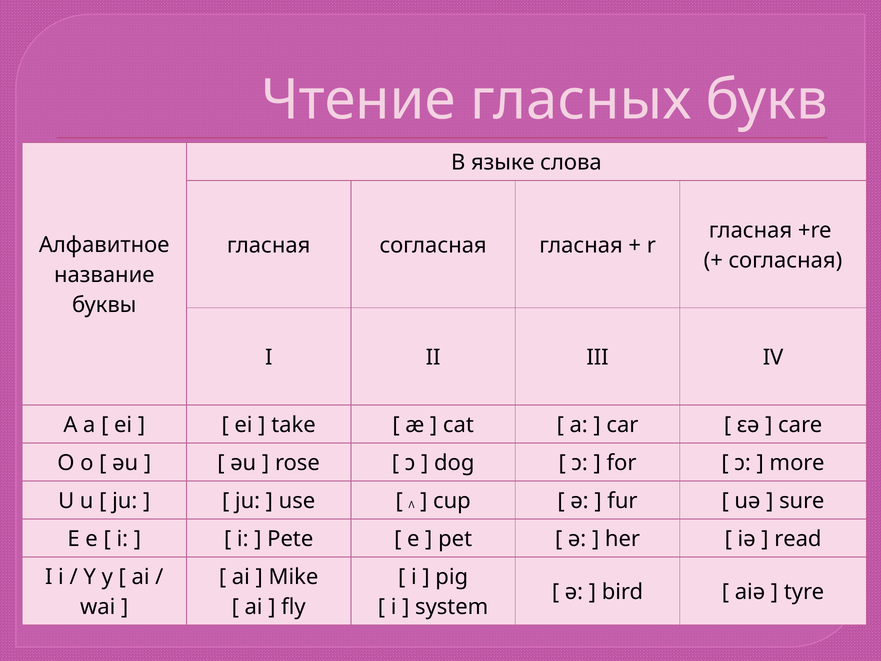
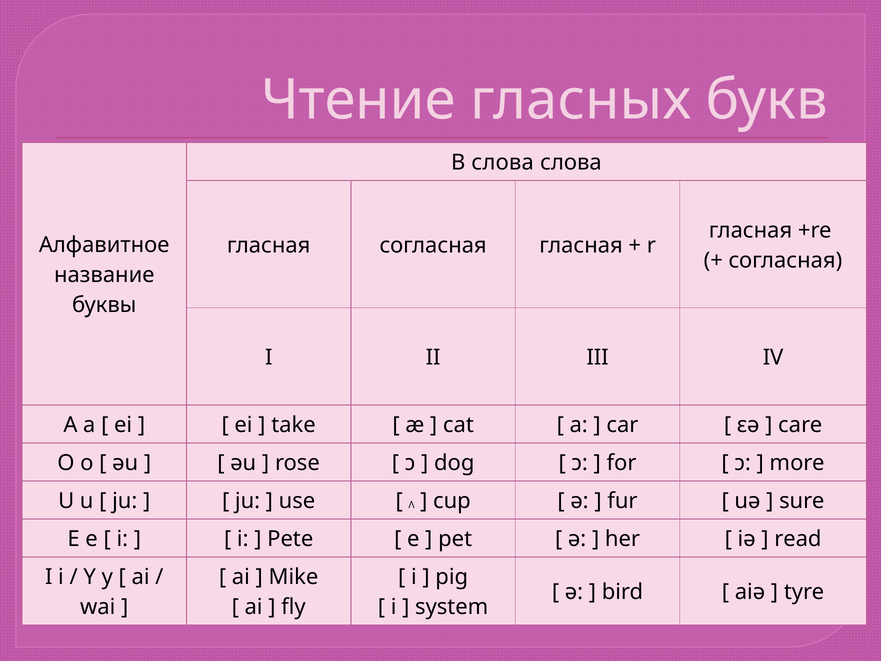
В языке: языке -> слова (503, 163)
